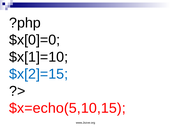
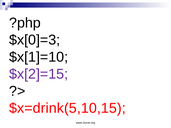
$x[0]=0: $x[0]=0 -> $x[0]=3 (35, 40)
$x[2]=15 colour: blue -> purple (39, 74)
$x=echo(5,10,15: $x=echo(5,10,15 -> $x=drink(5,10,15 (67, 108)
